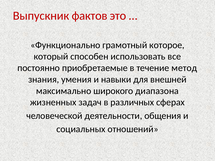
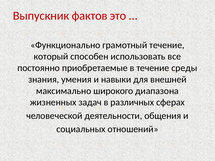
грамотный которое: которое -> течение (167, 45)
метод: метод -> среды (184, 68)
